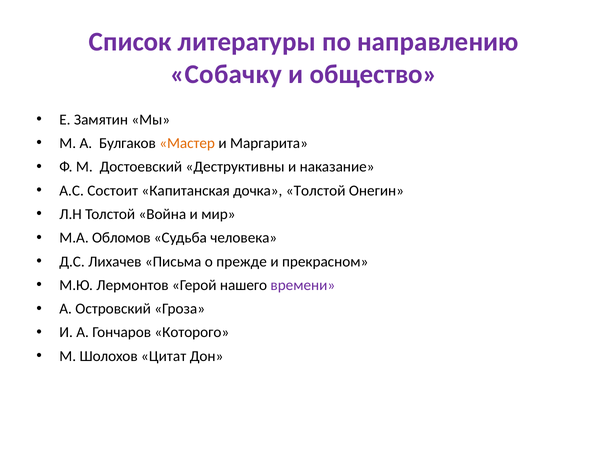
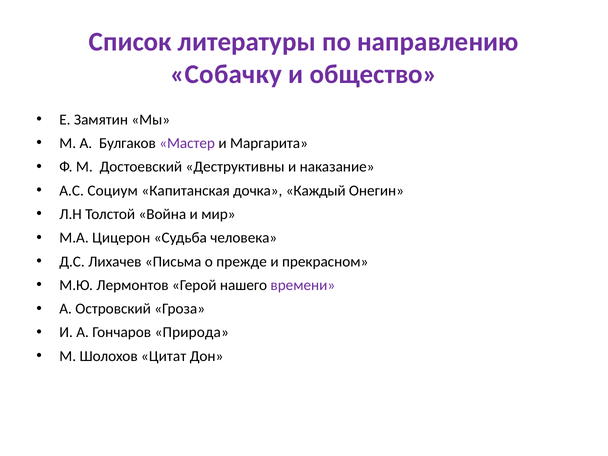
Мастер colour: orange -> purple (187, 143)
Состоит: Состоит -> Социум (113, 191)
дочка Толстой: Толстой -> Каждый (316, 191)
Обломов: Обломов -> Цицерон (121, 238)
Которого: Которого -> Природа (192, 332)
